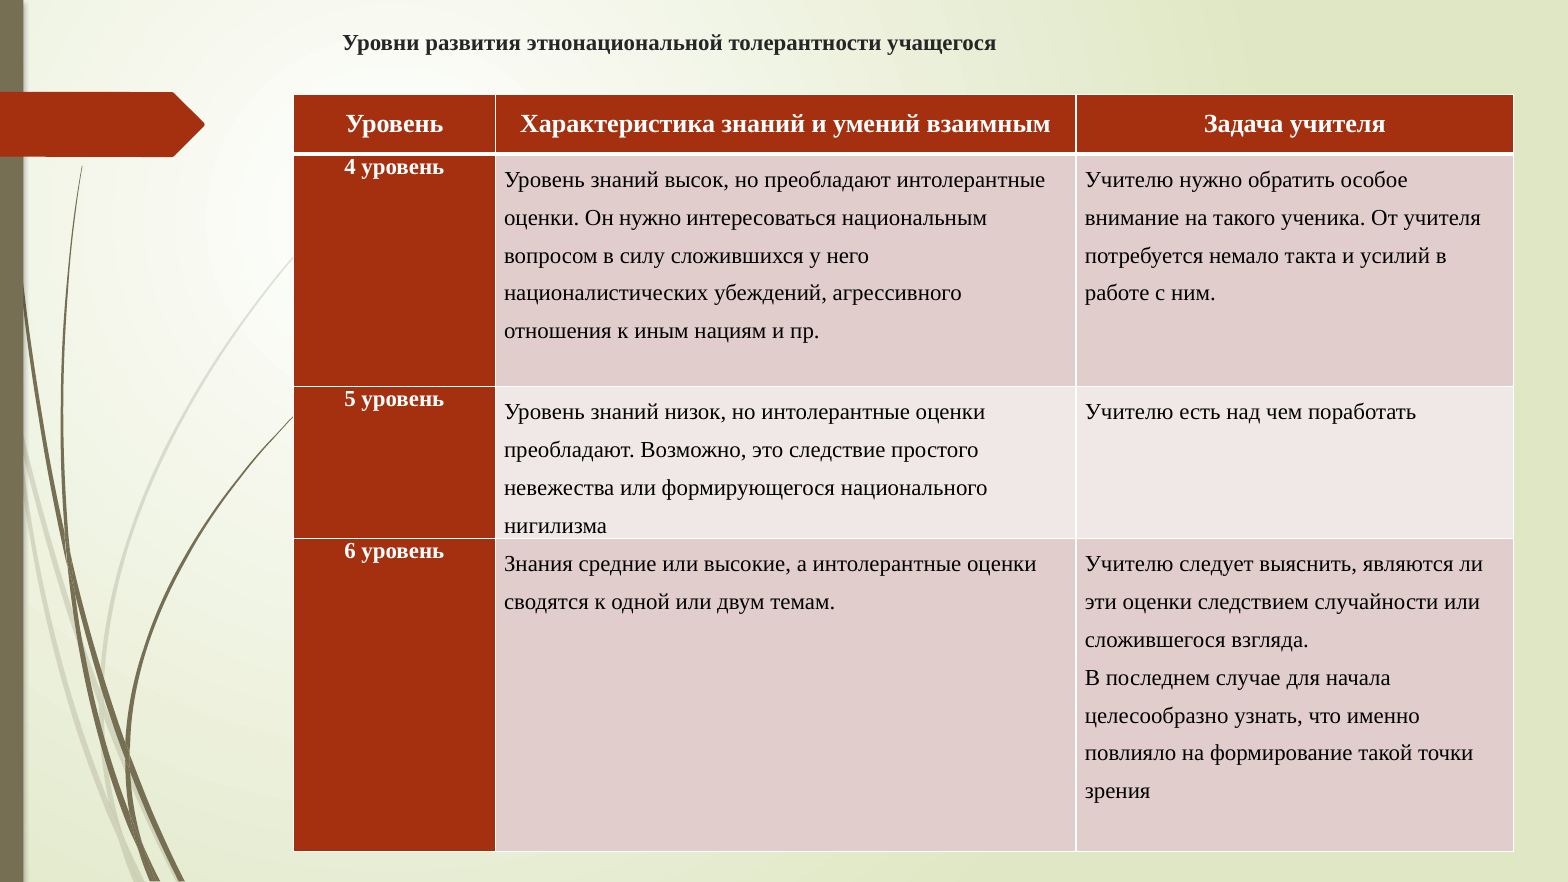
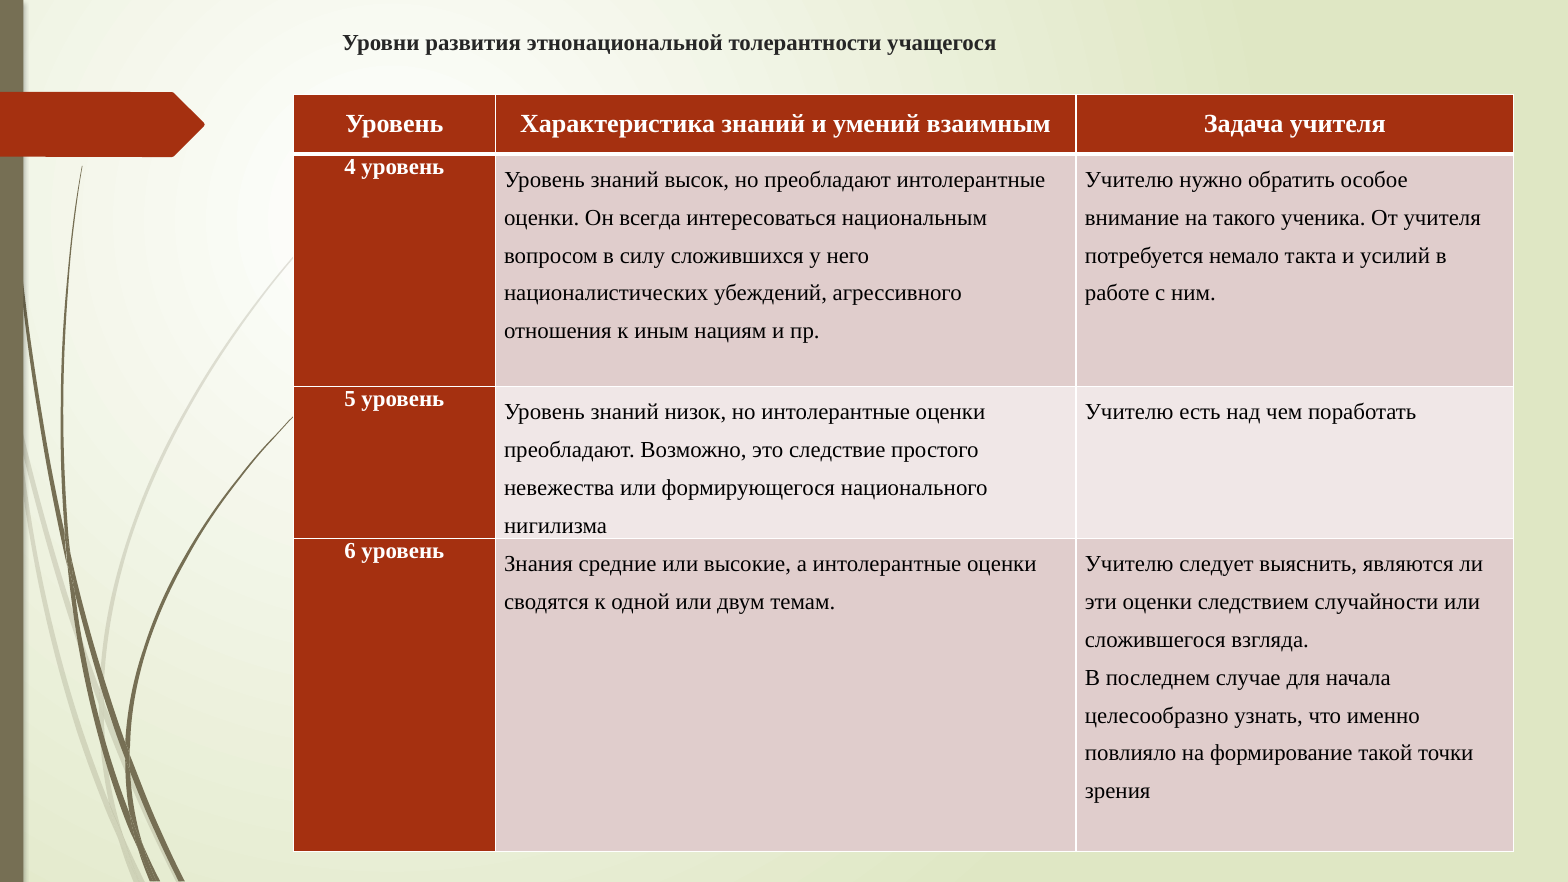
Он нужно: нужно -> всегда (650, 218)
